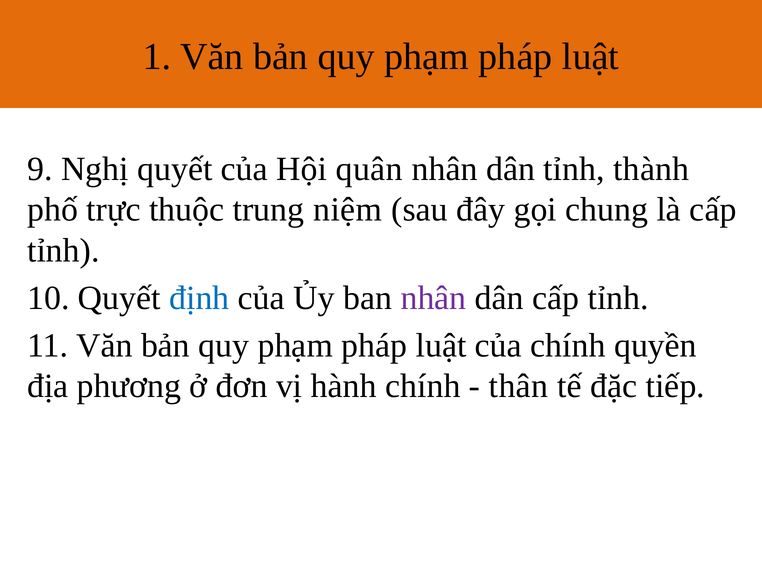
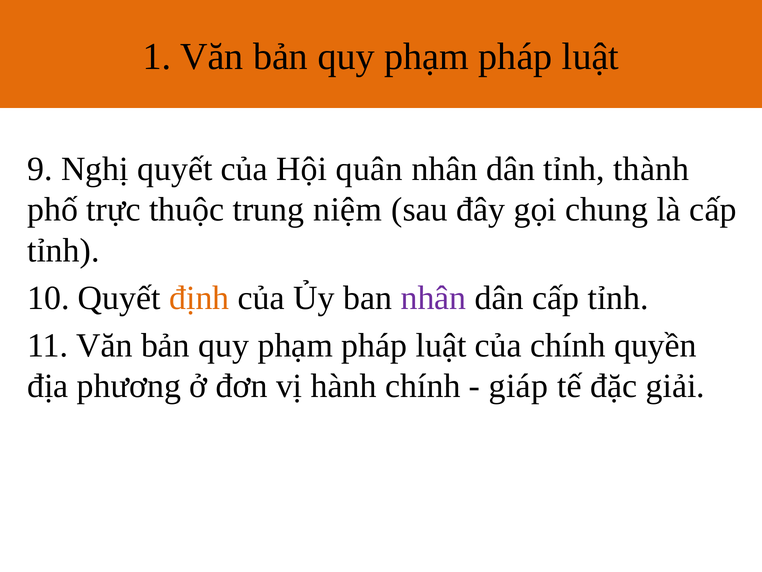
định colour: blue -> orange (199, 298)
thân: thân -> giáp (519, 386)
tiếp: tiếp -> giải (675, 386)
